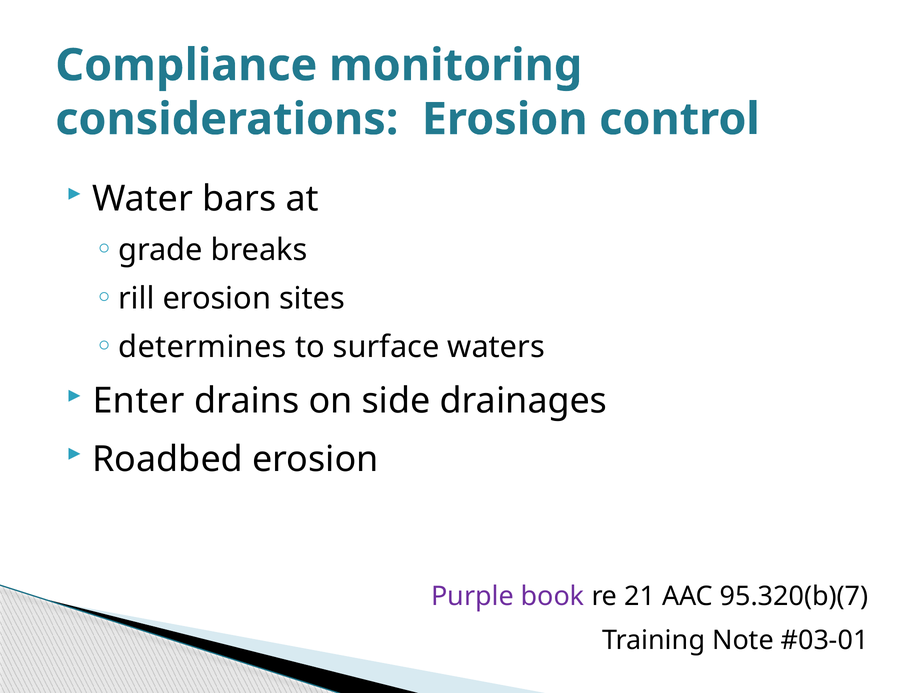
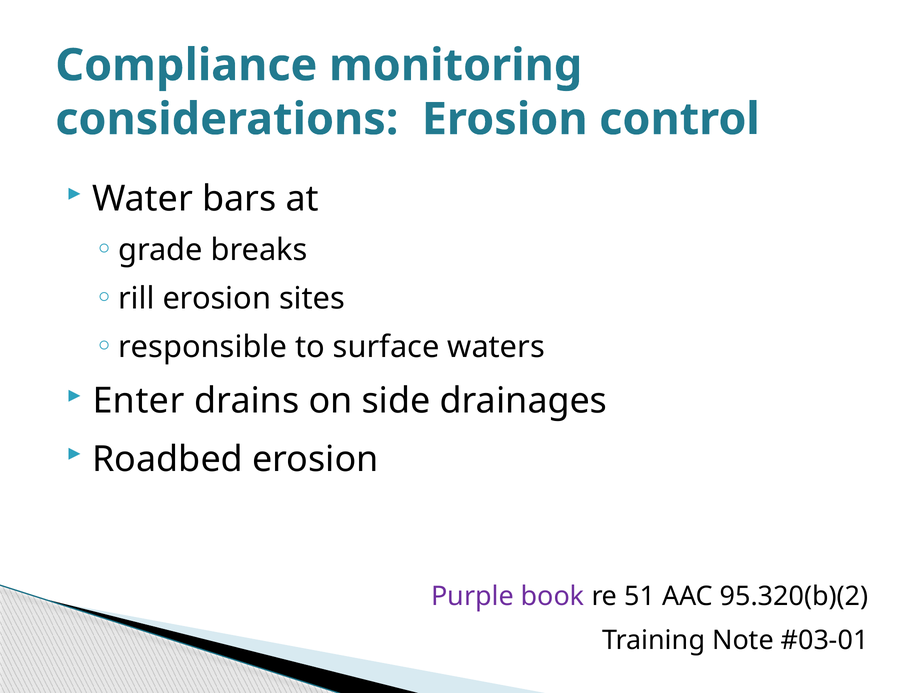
determines: determines -> responsible (203, 347)
21: 21 -> 51 (640, 596)
95.320(b)(7: 95.320(b)(7 -> 95.320(b)(2 (794, 596)
